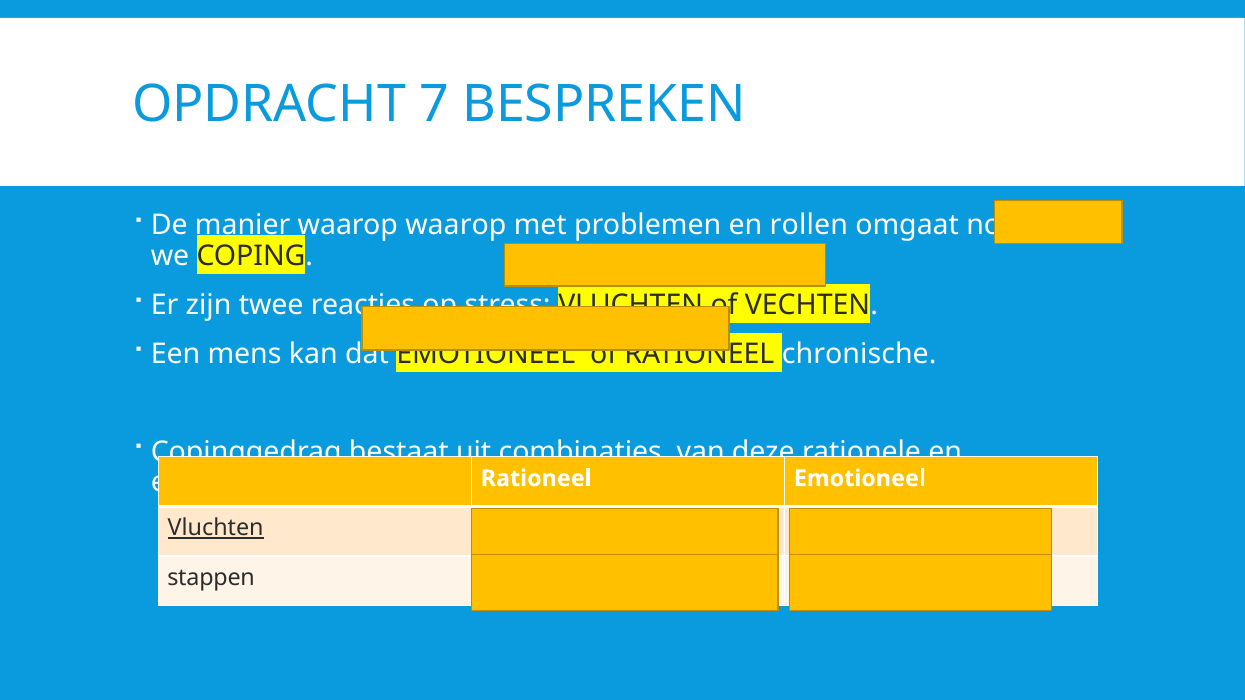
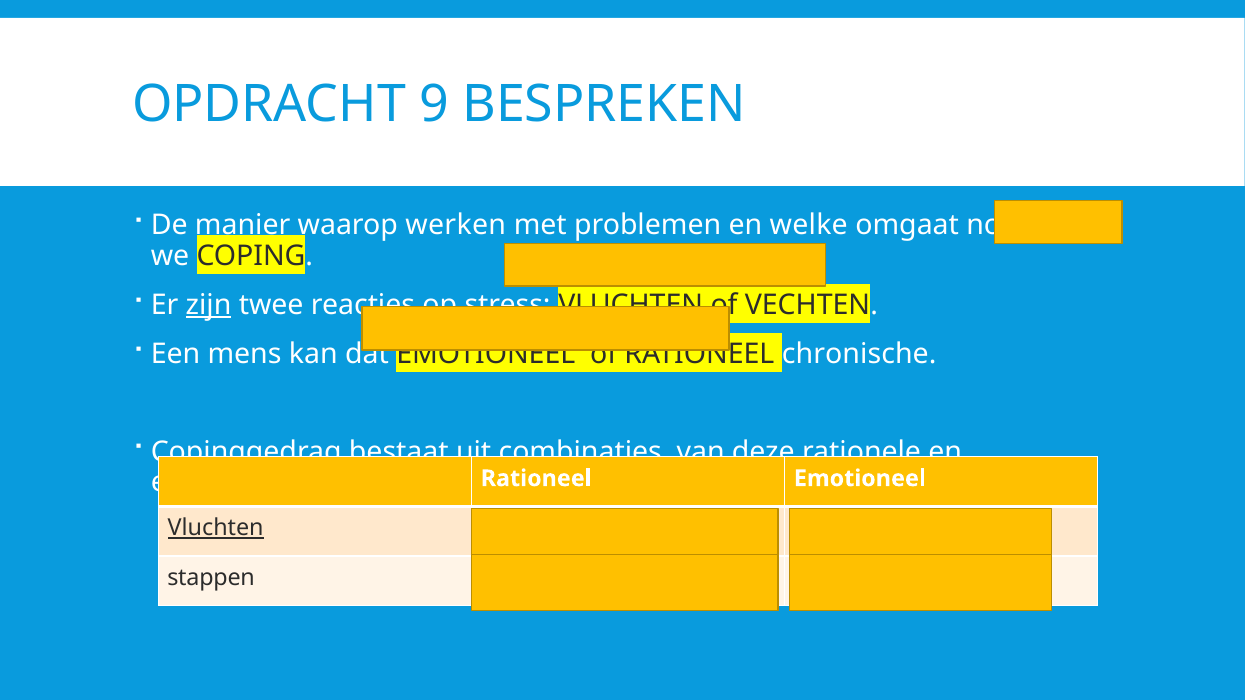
7: 7 -> 9 (434, 105)
waarop waarop: waarop -> werken (456, 225)
rollen: rollen -> welke (809, 225)
zijn underline: none -> present (209, 305)
